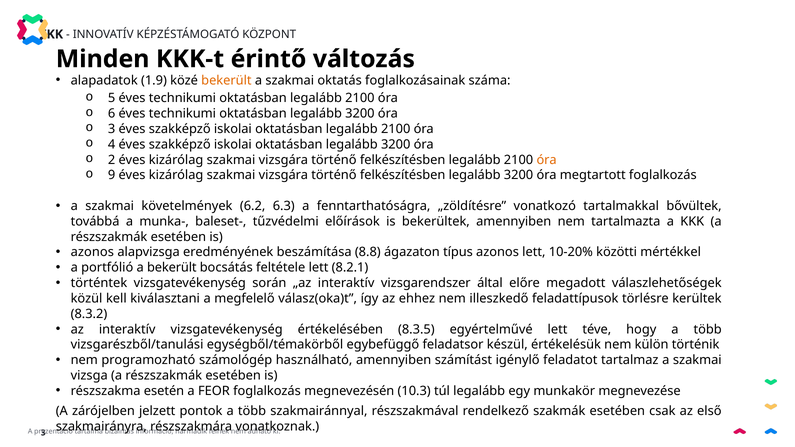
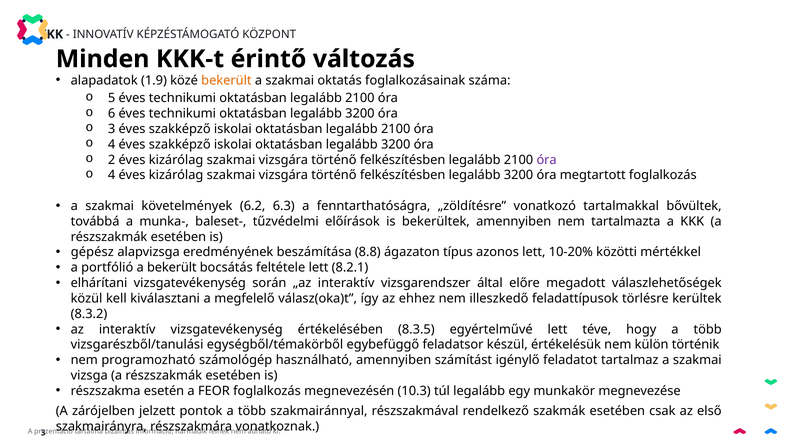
óra colour: orange -> purple (547, 160)
9: 9 -> 4 (112, 175)
azonos: azonos -> gépész (92, 252)
történtek: történtek -> elhárítani (99, 283)
